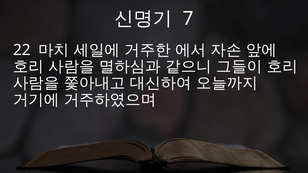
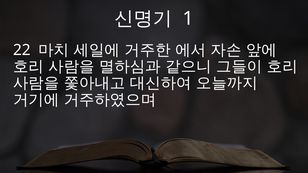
7: 7 -> 1 (188, 19)
